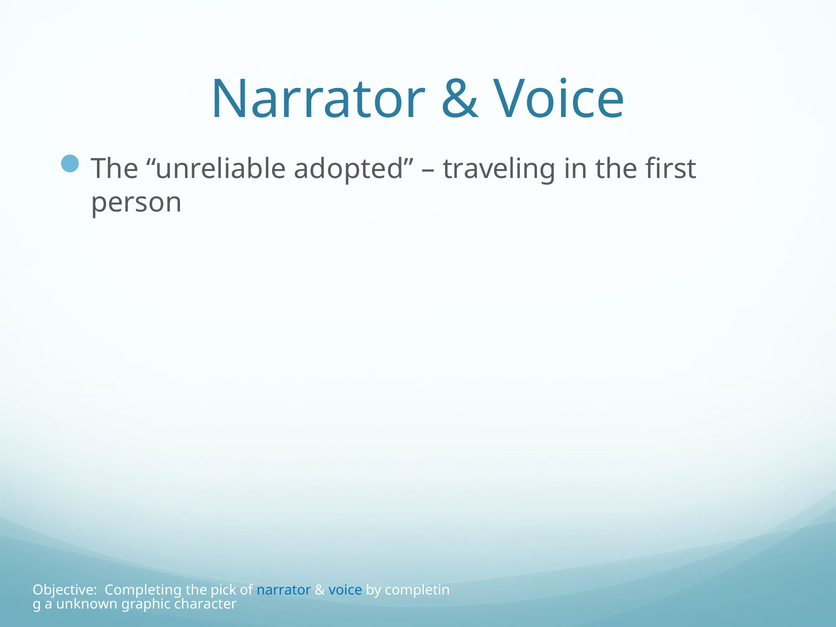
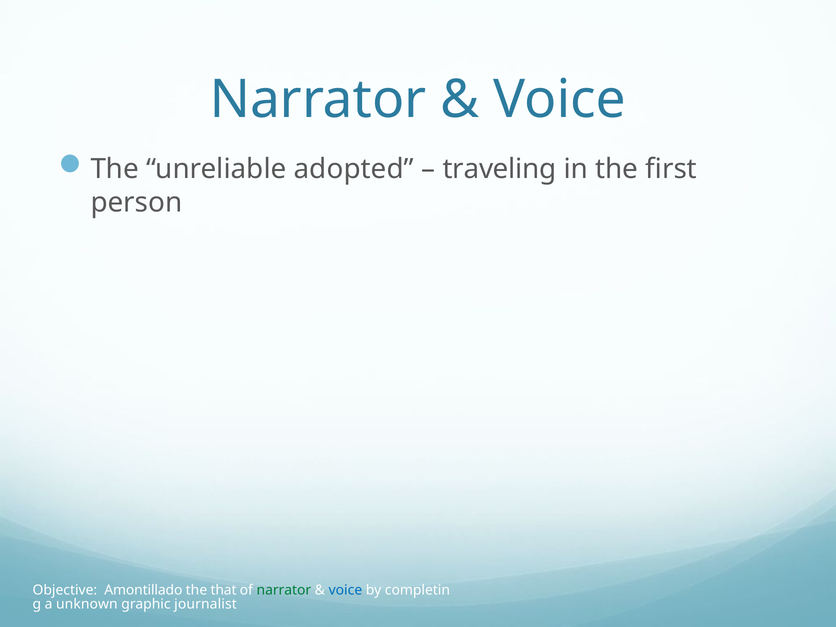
Completing: Completing -> Amontillado (143, 590)
pick: pick -> that (224, 590)
narrator colour: blue -> green (284, 590)
character: character -> journalist (206, 604)
